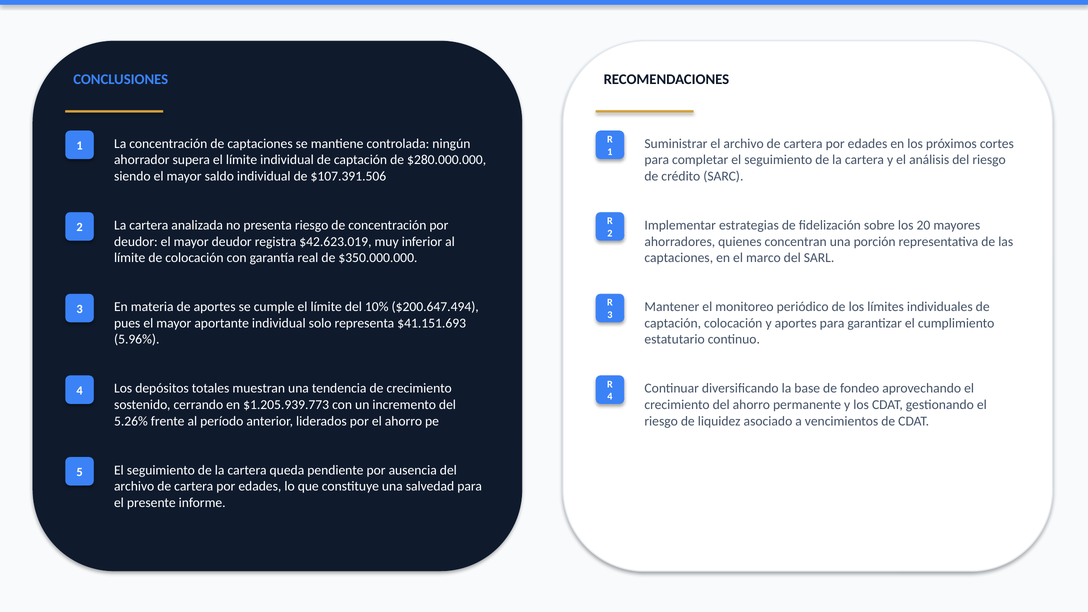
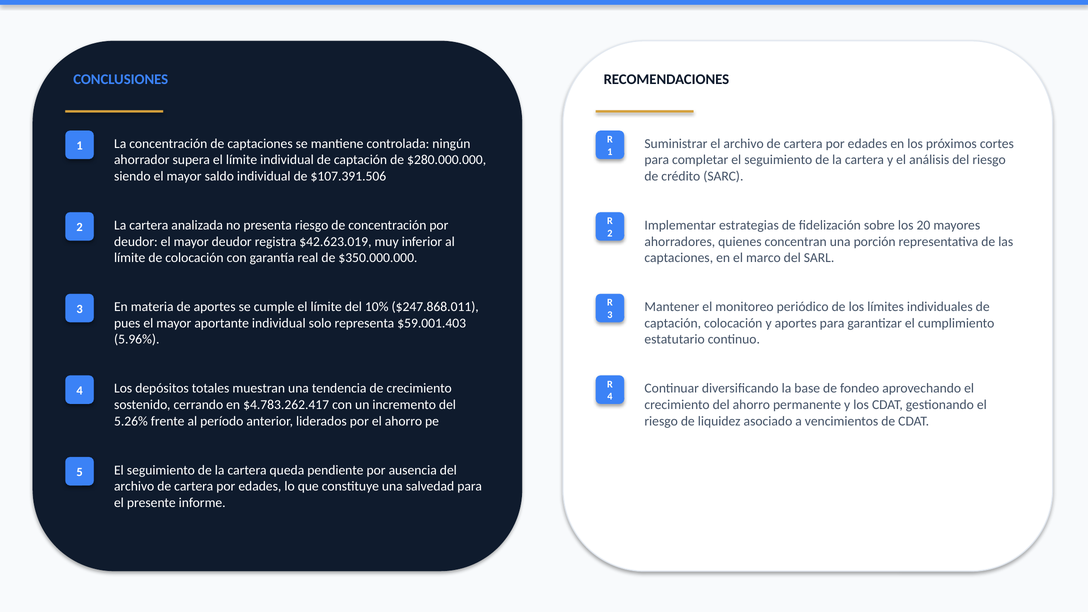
$200.647.494: $200.647.494 -> $247.868.011 (435, 307)
$41.151.693: $41.151.693 -> $59.001.403 (432, 323)
$1.205.939.773: $1.205.939.773 -> $4.783.262.417 (286, 405)
